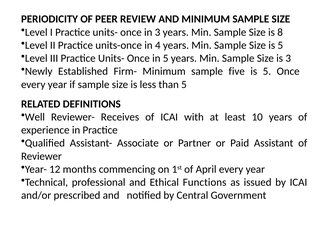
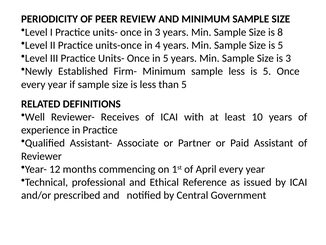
sample five: five -> less (237, 71)
Functions: Functions -> Reference (205, 182)
